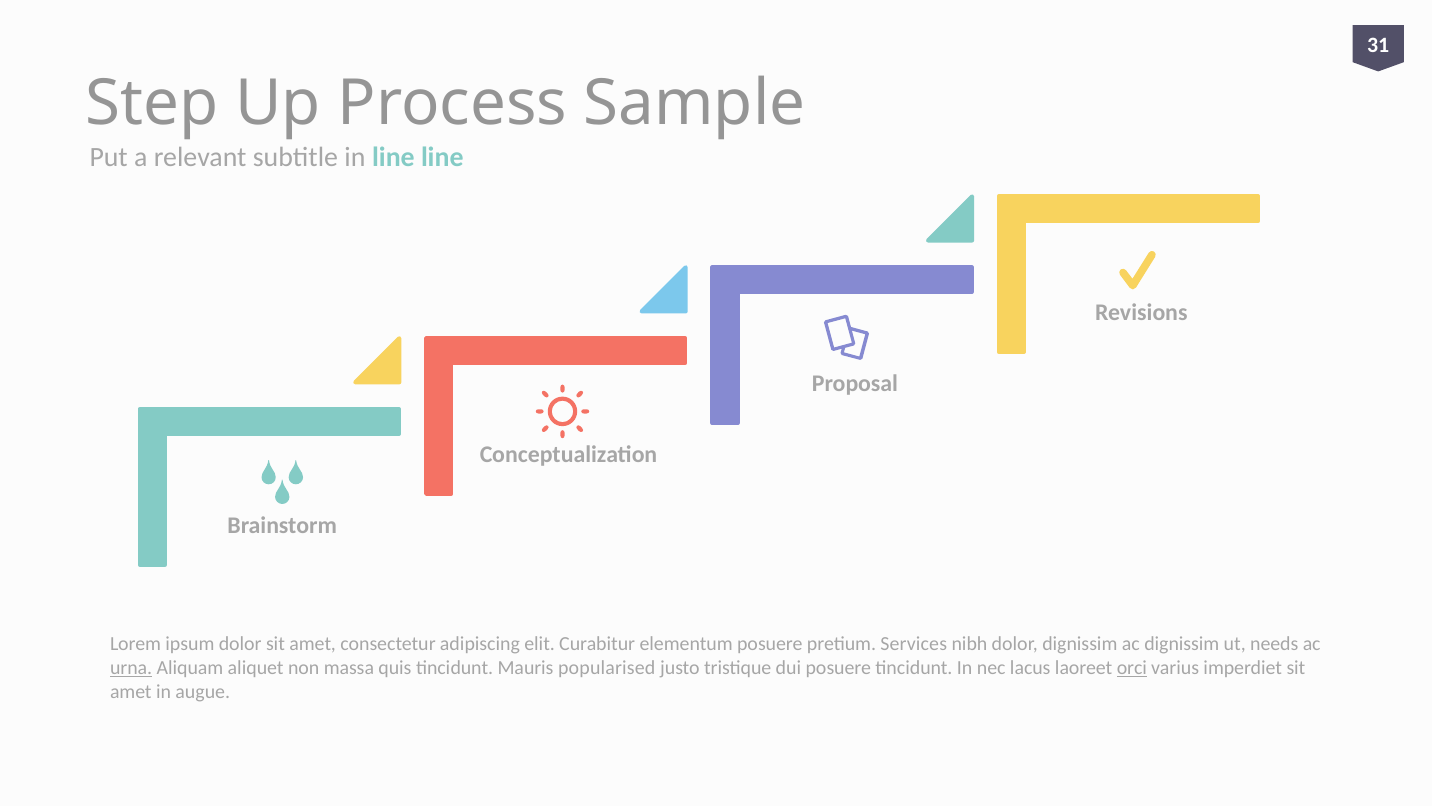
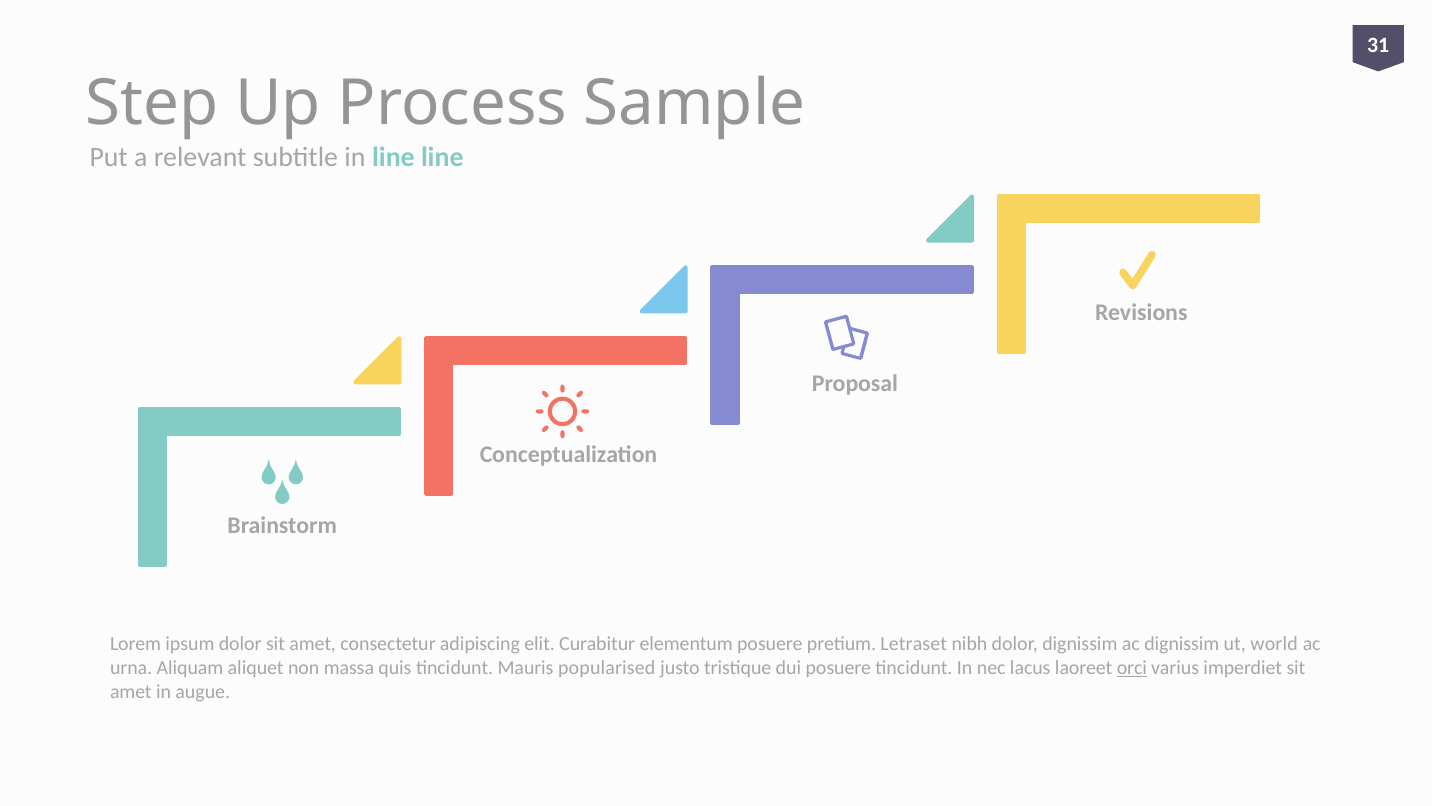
Services: Services -> Letraset (914, 643)
needs: needs -> world (1274, 643)
urna underline: present -> none (131, 667)
